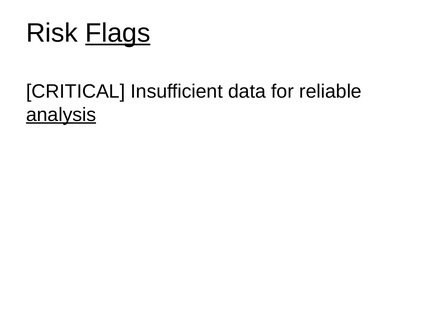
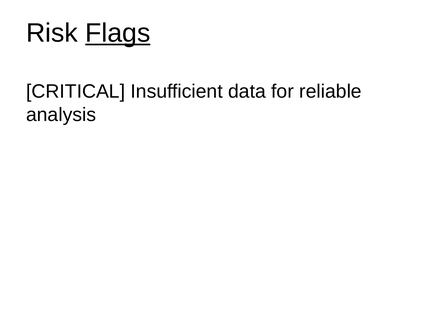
analysis underline: present -> none (61, 115)
